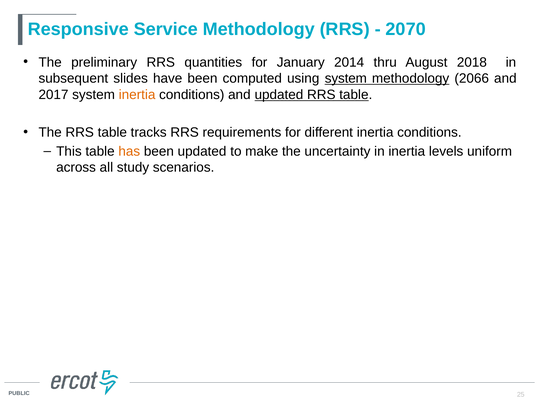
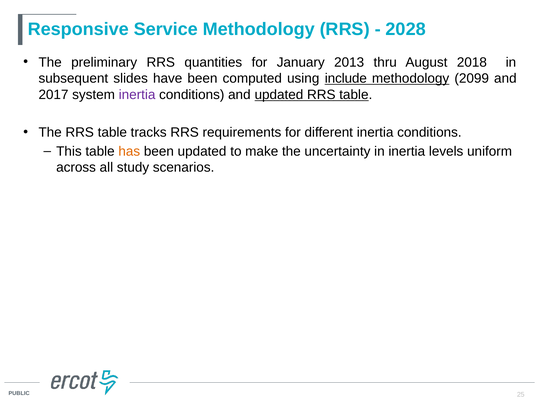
2070: 2070 -> 2028 (406, 29)
2014: 2014 -> 2013 (349, 62)
using system: system -> include (346, 78)
2066: 2066 -> 2099 (472, 78)
inertia colour: orange -> purple (137, 95)
